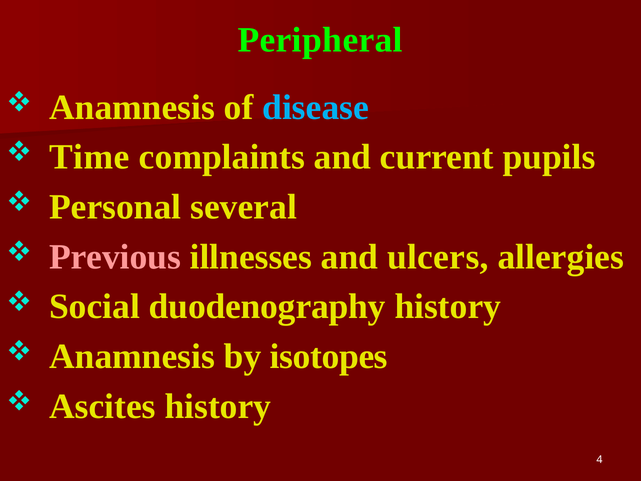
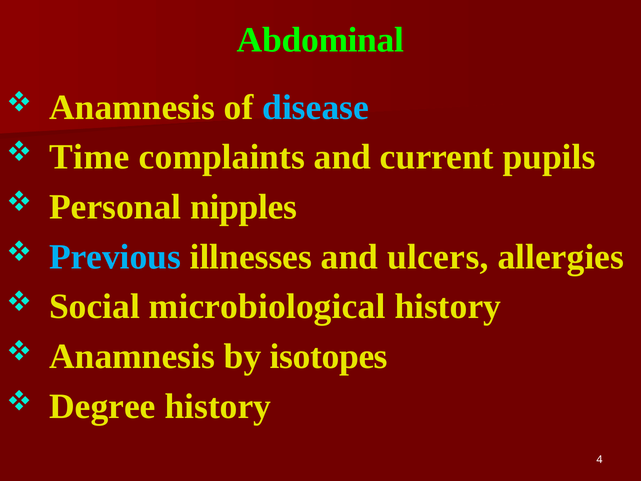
Peripheral: Peripheral -> Abdominal (321, 40)
several: several -> nipples (244, 207)
Previous colour: pink -> light blue (115, 257)
duodenography: duodenography -> microbiological (267, 307)
Ascites: Ascites -> Degree (102, 406)
